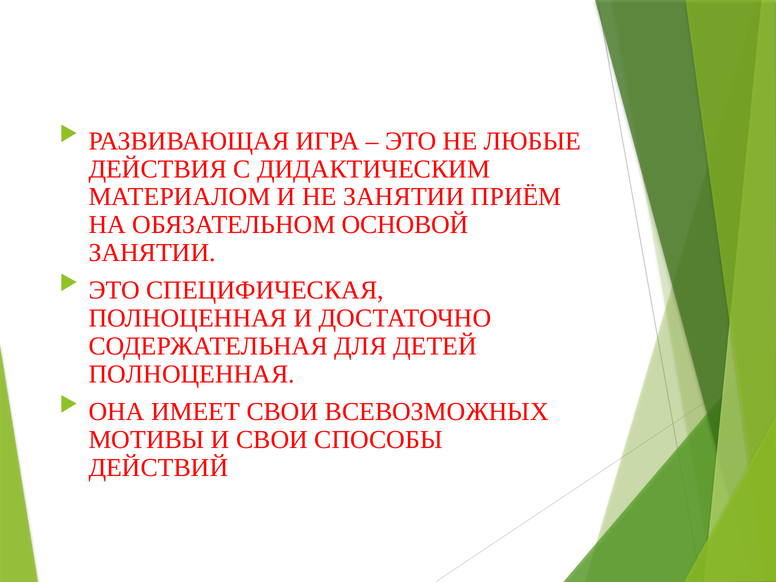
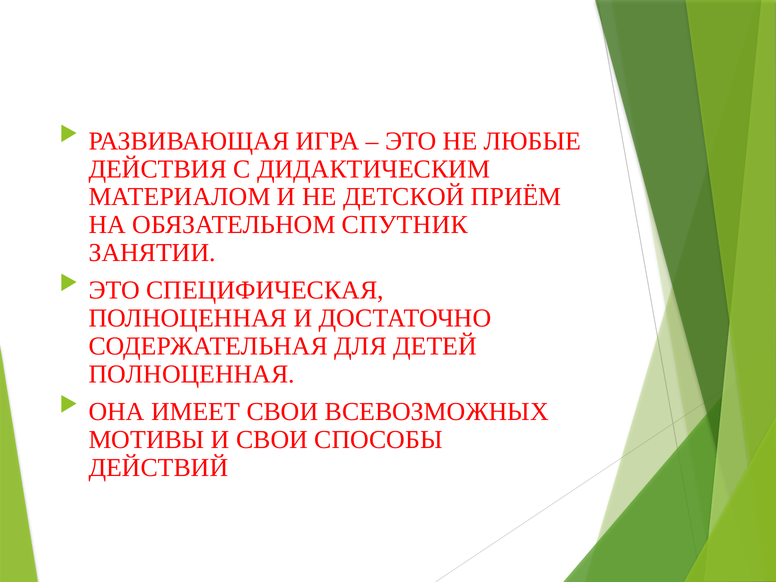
НЕ ЗАНЯТИИ: ЗАНЯТИИ -> ДЕТСКОЙ (404, 197)
ОСНОВОЙ: ОСНОВОЙ -> СПУТНИК (405, 225)
